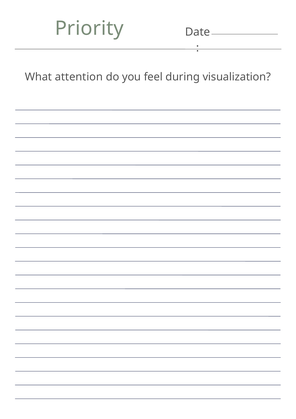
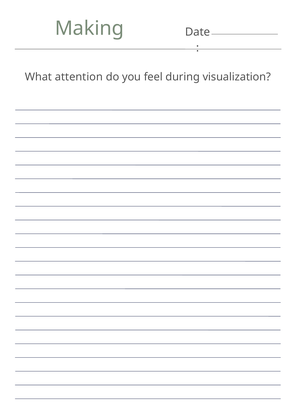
Priority: Priority -> Making (89, 28)
